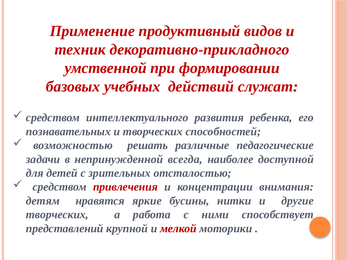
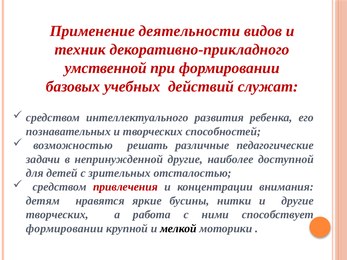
продуктивный: продуктивный -> деятельности (189, 31)
непринужденной всегда: всегда -> другие (185, 159)
представлений: представлений -> формировании (65, 229)
мелкой colour: red -> black (178, 229)
